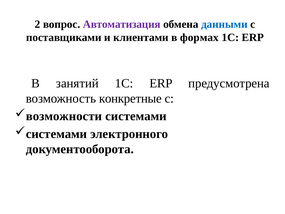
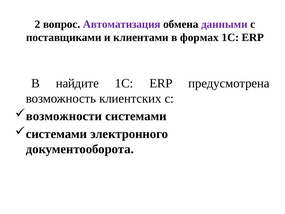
данными colour: blue -> purple (224, 24)
занятий: занятий -> найдите (77, 83)
конкретные: конкретные -> клиентских (130, 98)
